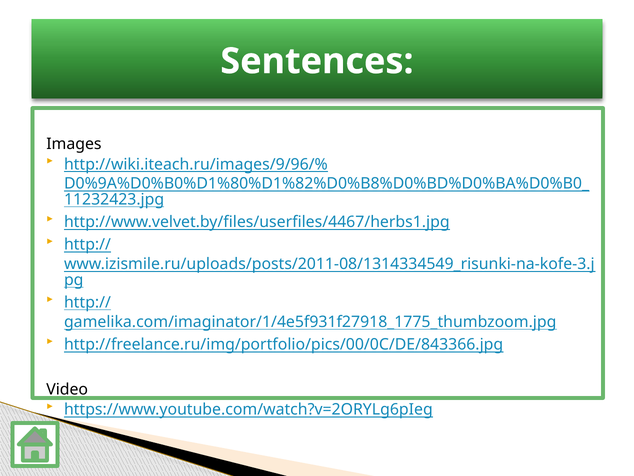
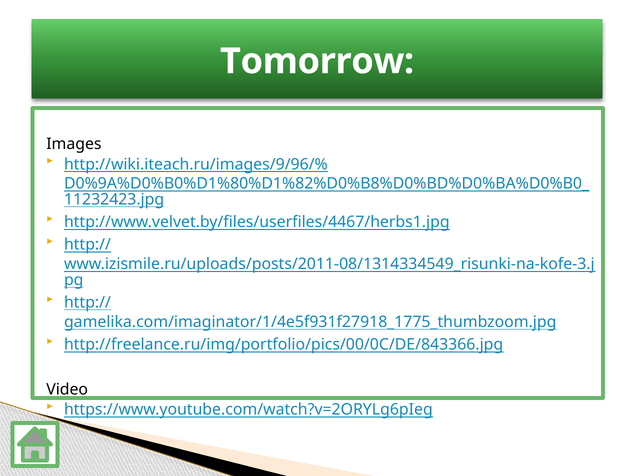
Sentences: Sentences -> Tomorrow (317, 61)
